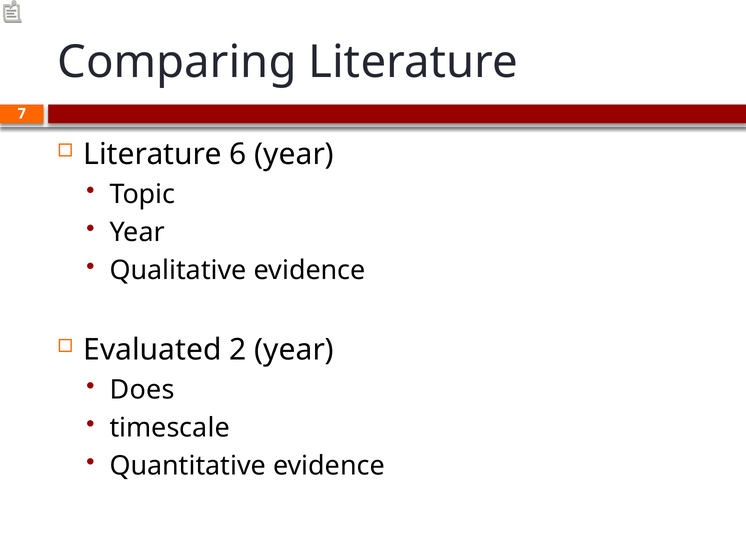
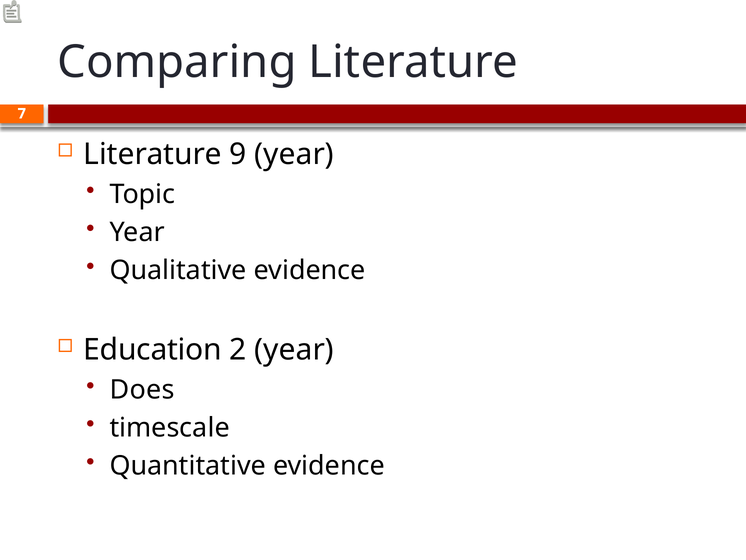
6: 6 -> 9 (238, 154)
Evaluated: Evaluated -> Education (153, 350)
